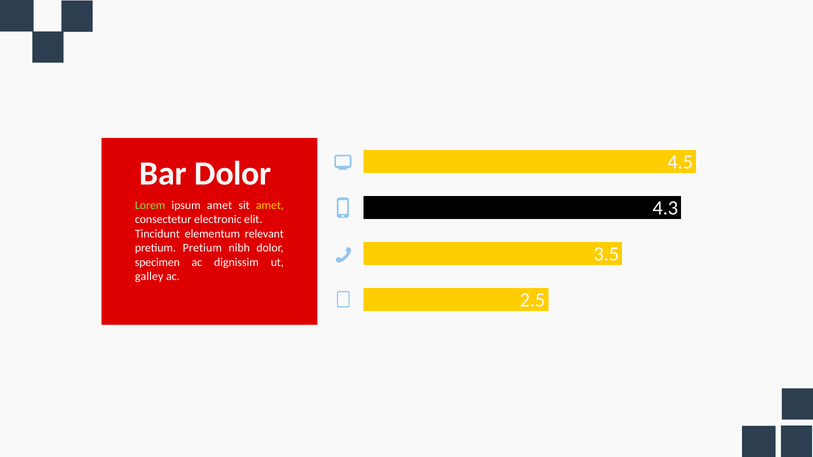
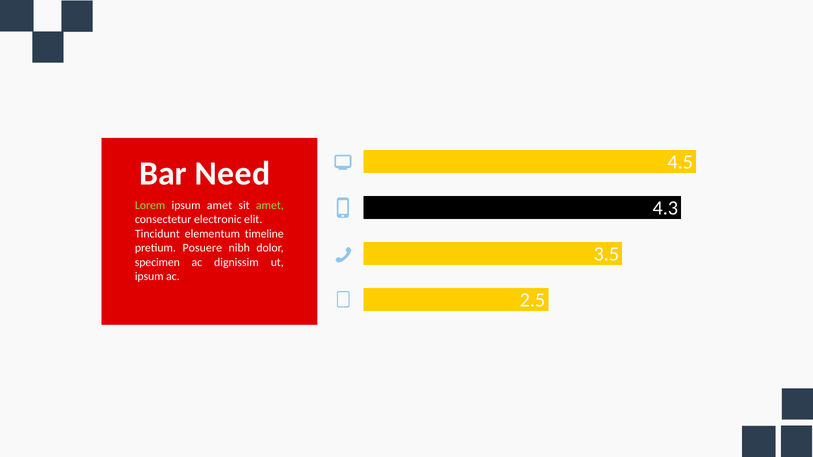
Bar Dolor: Dolor -> Need (233, 174)
amet colour: yellow -> light green (270, 205)
relevant: relevant -> timeline (264, 234)
pretium Pretium: Pretium -> Posuere (202, 248)
galley: galley -> ipsum (149, 277)
